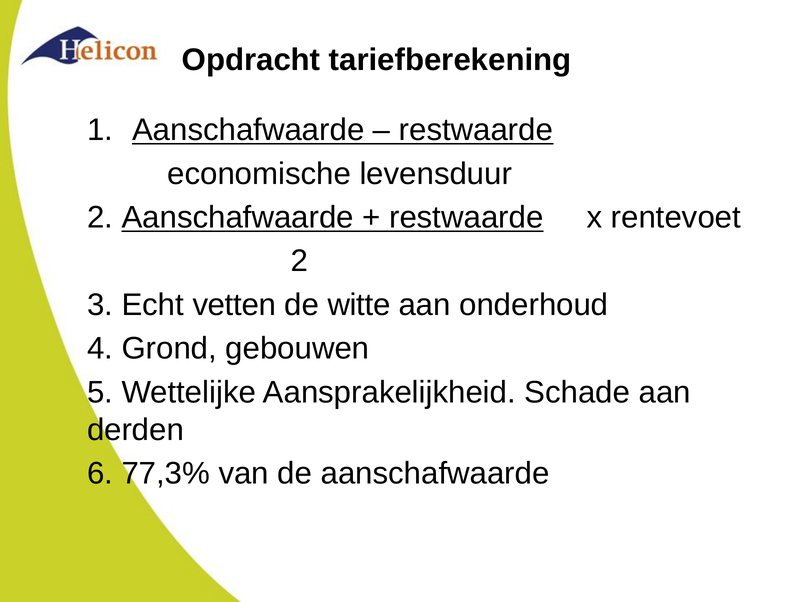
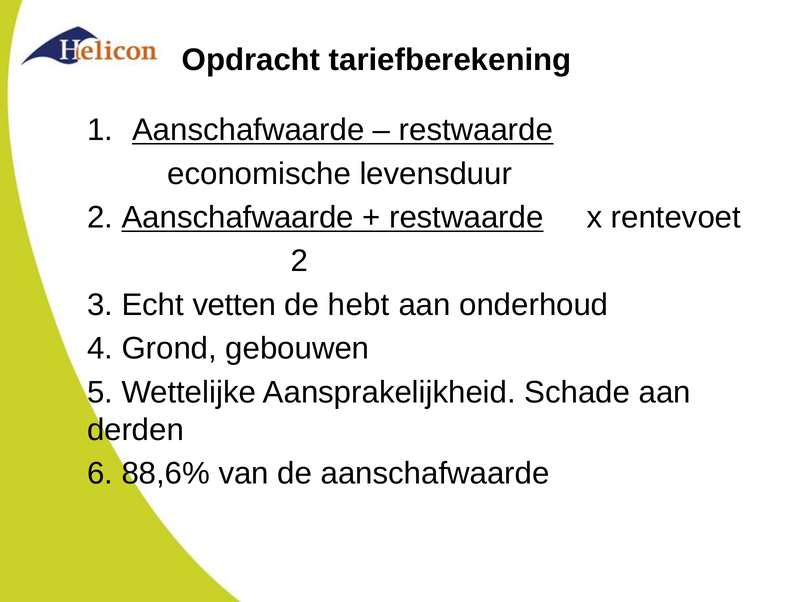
witte: witte -> hebt (359, 305)
77,3%: 77,3% -> 88,6% (166, 474)
